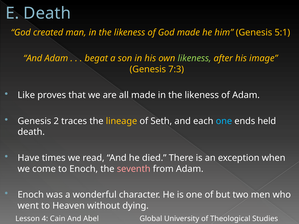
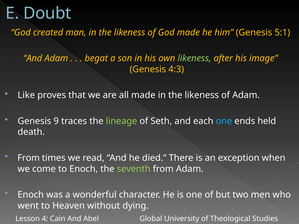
E Death: Death -> Doubt (47, 13)
7:3: 7:3 -> 4:3 (176, 69)
2: 2 -> 9 (56, 121)
lineage colour: yellow -> light green (121, 121)
Have: Have -> From (29, 158)
seventh colour: pink -> light green (134, 169)
